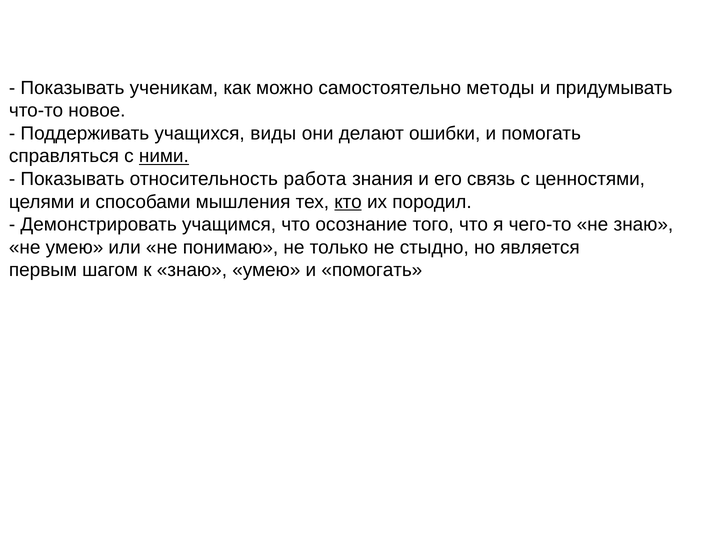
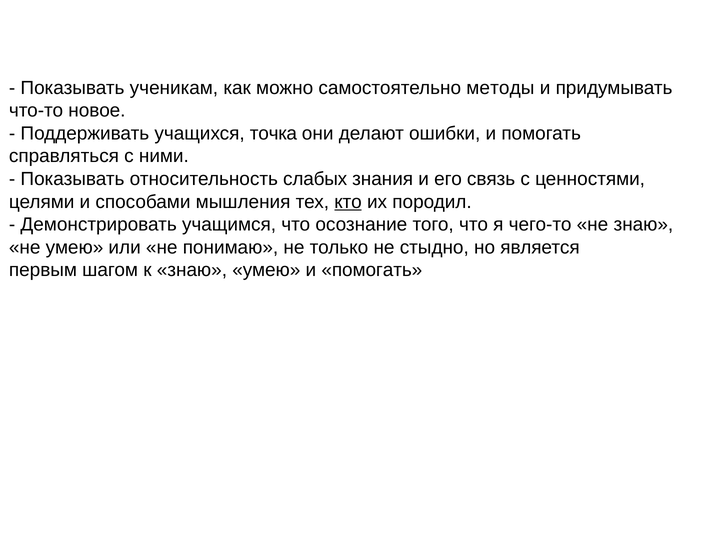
виды: виды -> точка (273, 133)
ними underline: present -> none (164, 156)
работа: работа -> слабых (315, 179)
